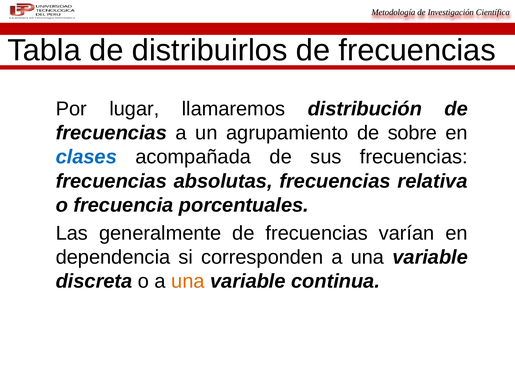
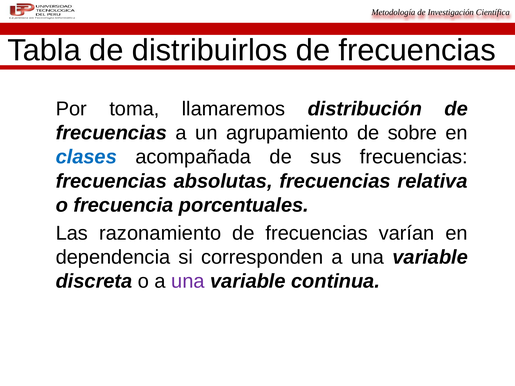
lugar: lugar -> toma (134, 109)
generalmente: generalmente -> razonamiento (160, 233)
una colour: orange -> purple (188, 281)
